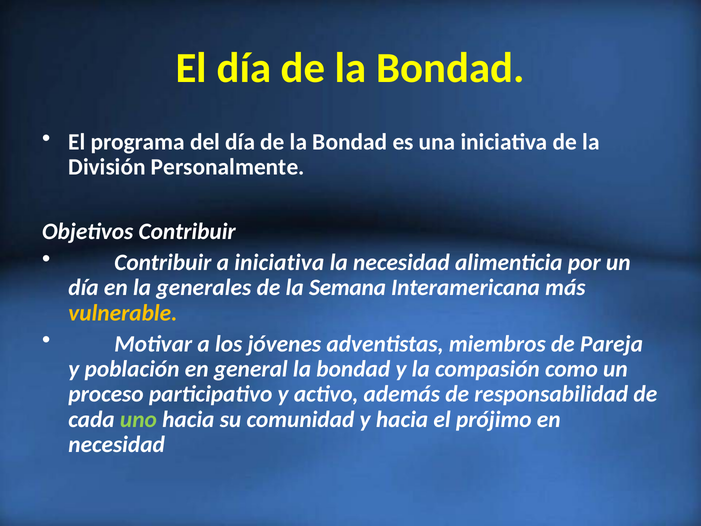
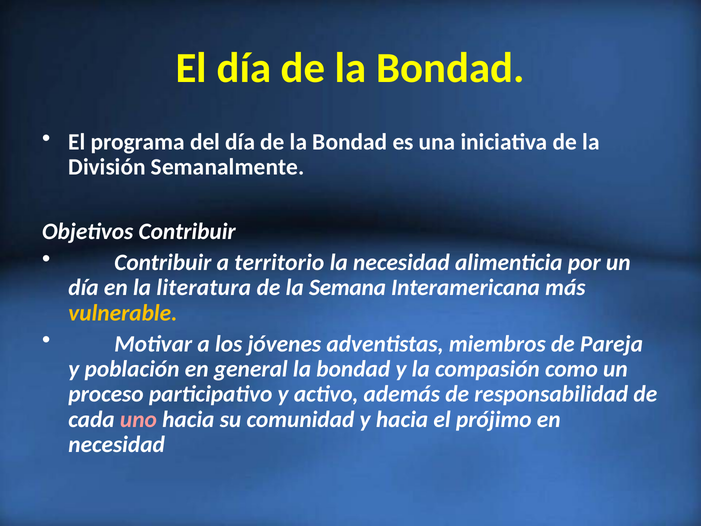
Personalmente: Personalmente -> Semanalmente (228, 167)
a iniciativa: iniciativa -> territorio (279, 262)
generales: generales -> literatura (204, 288)
uno colour: light green -> pink (138, 419)
